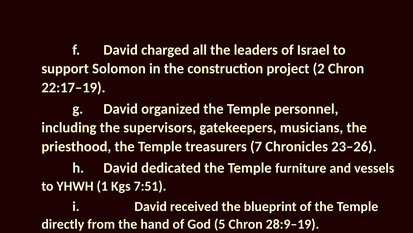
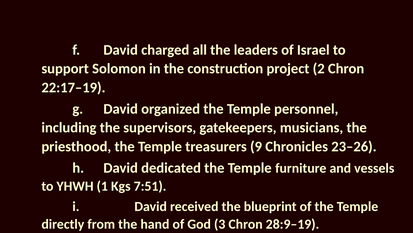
7: 7 -> 9 (256, 146)
5: 5 -> 3 (220, 224)
